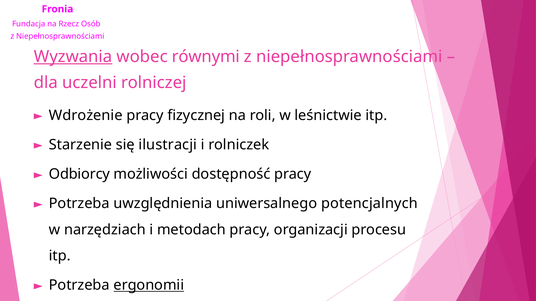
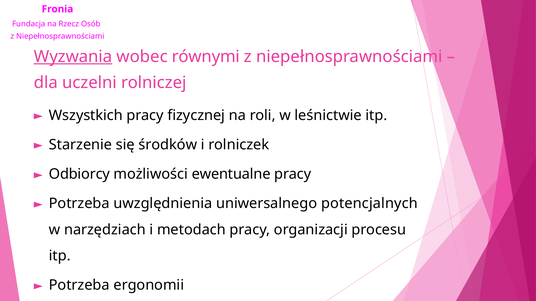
Wdrożenie: Wdrożenie -> Wszystkich (86, 115)
ilustracji: ilustracji -> środków (168, 145)
dostępność: dostępność -> ewentualne (231, 174)
ergonomii underline: present -> none (149, 286)
